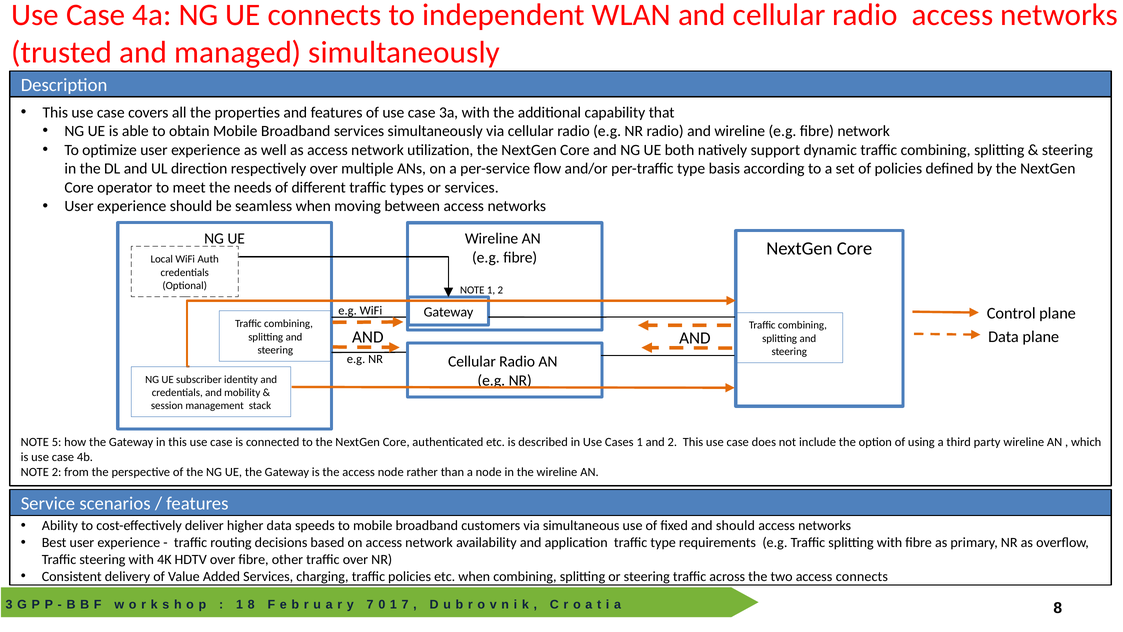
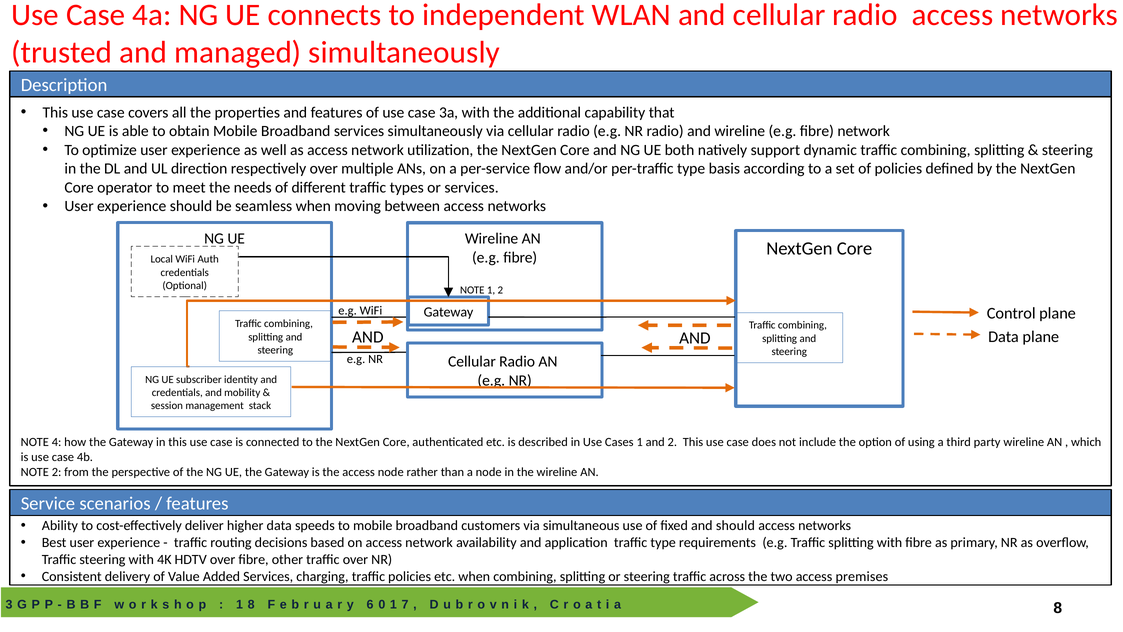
5: 5 -> 4 (57, 442)
access connects: connects -> premises (862, 576)
7: 7 -> 6 (370, 604)
